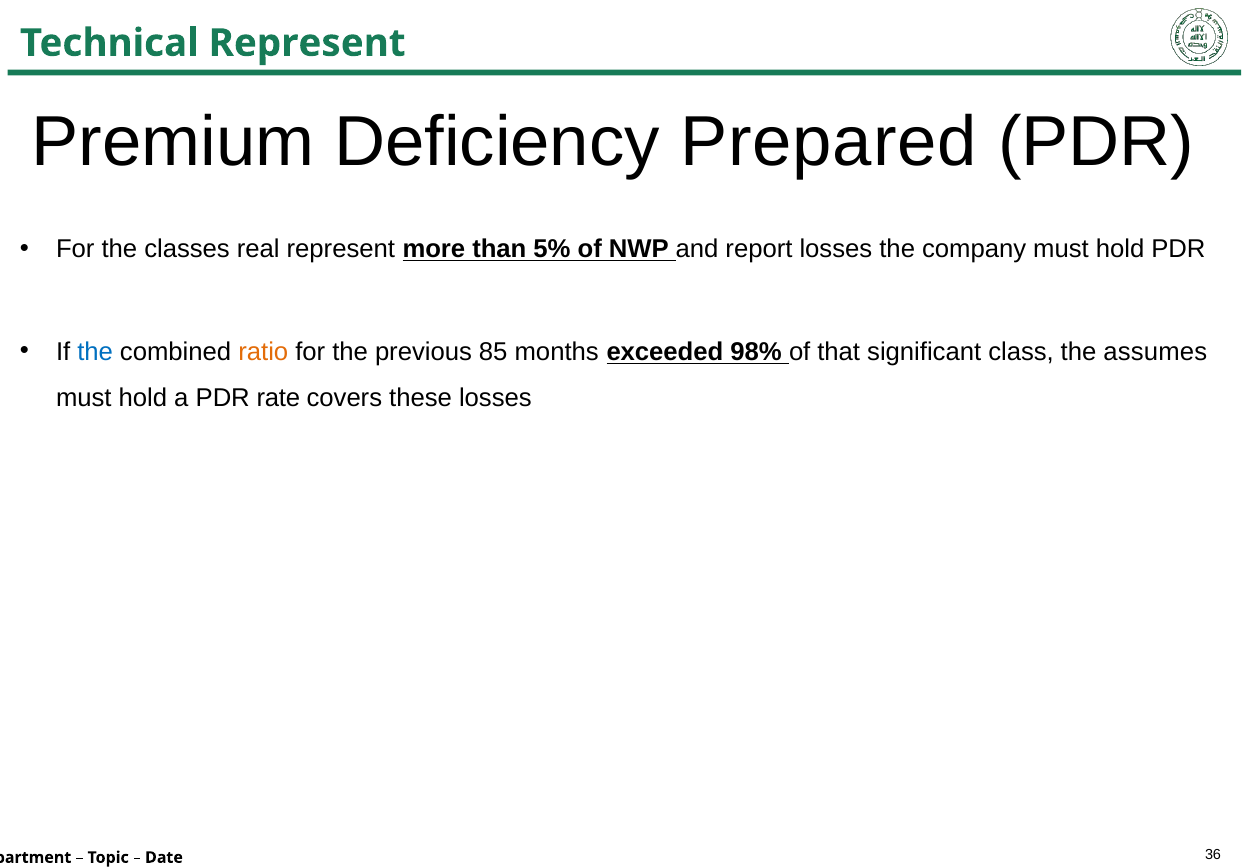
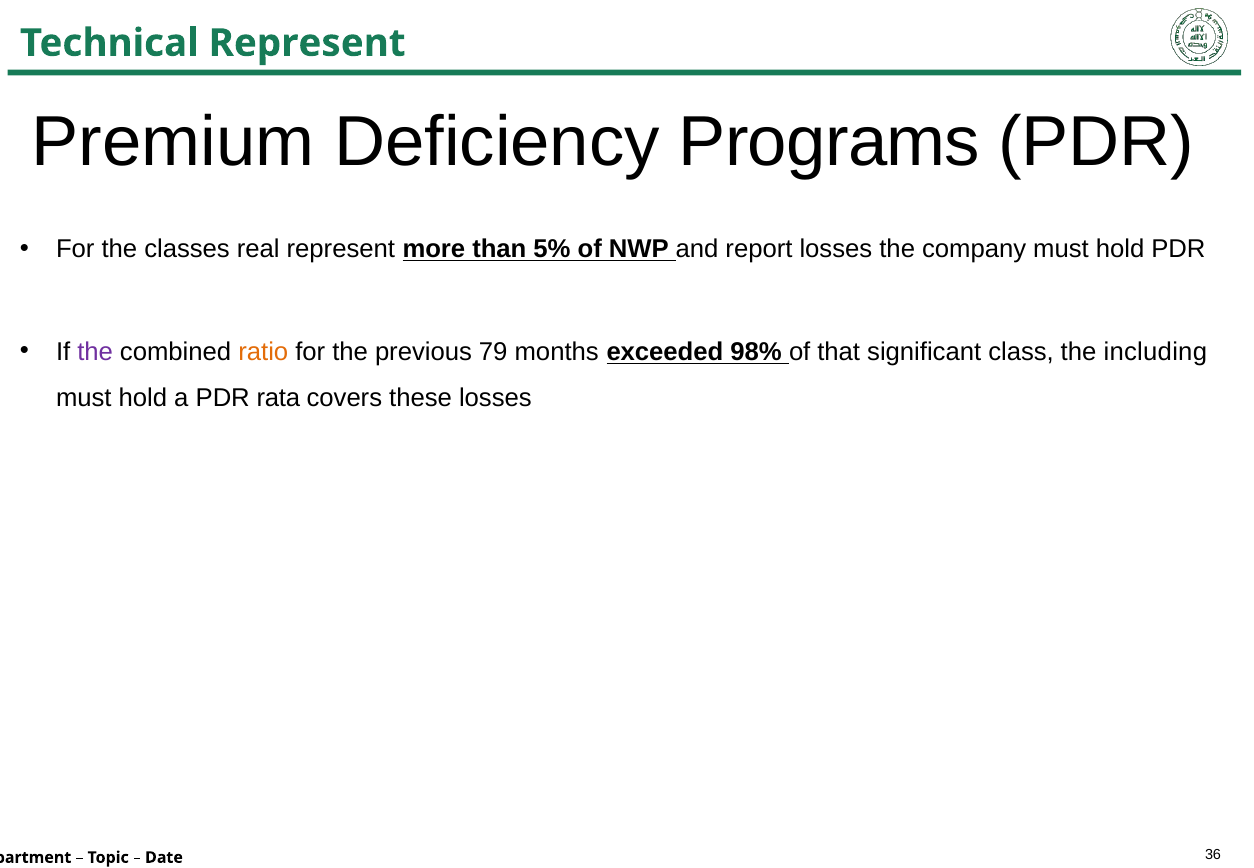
Prepared: Prepared -> Programs (829, 143)
the colour: blue -> purple (95, 352)
85: 85 -> 79 (493, 352)
assumes: assumes -> including (1155, 352)
rate: rate -> rata (278, 398)
